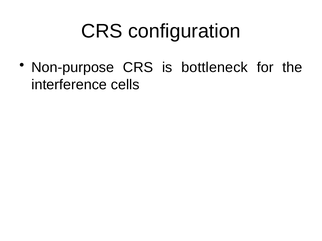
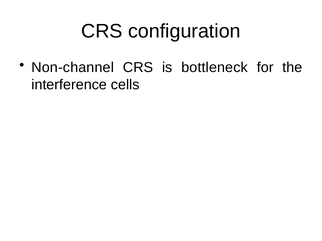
Non-purpose: Non-purpose -> Non-channel (73, 68)
